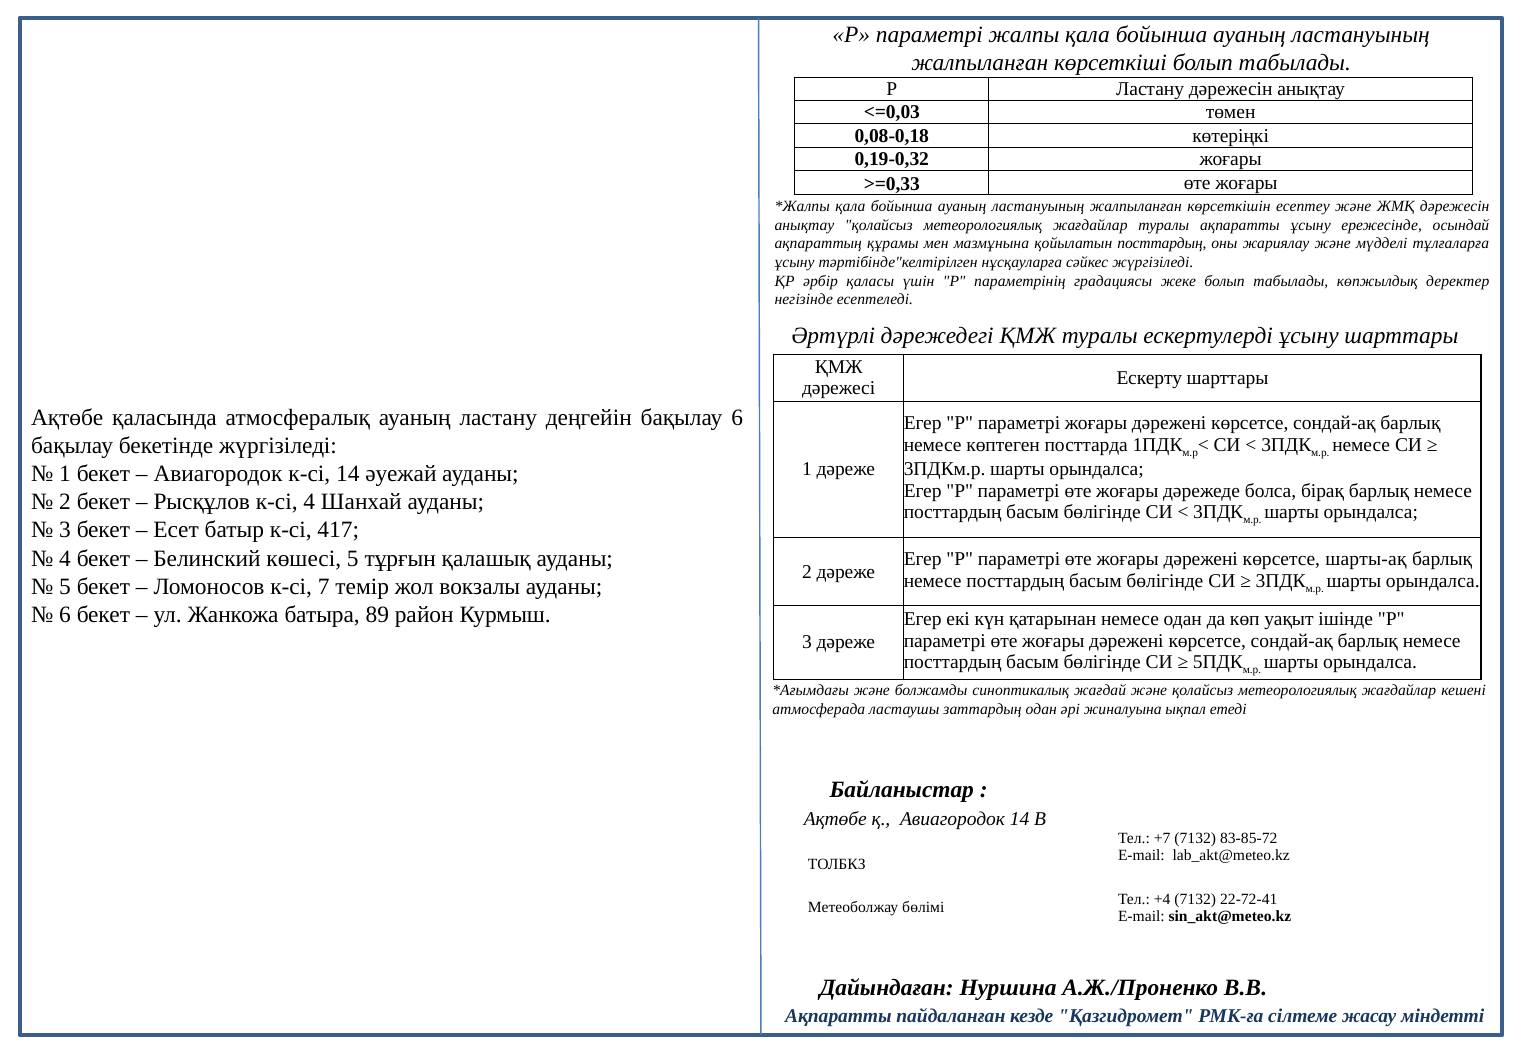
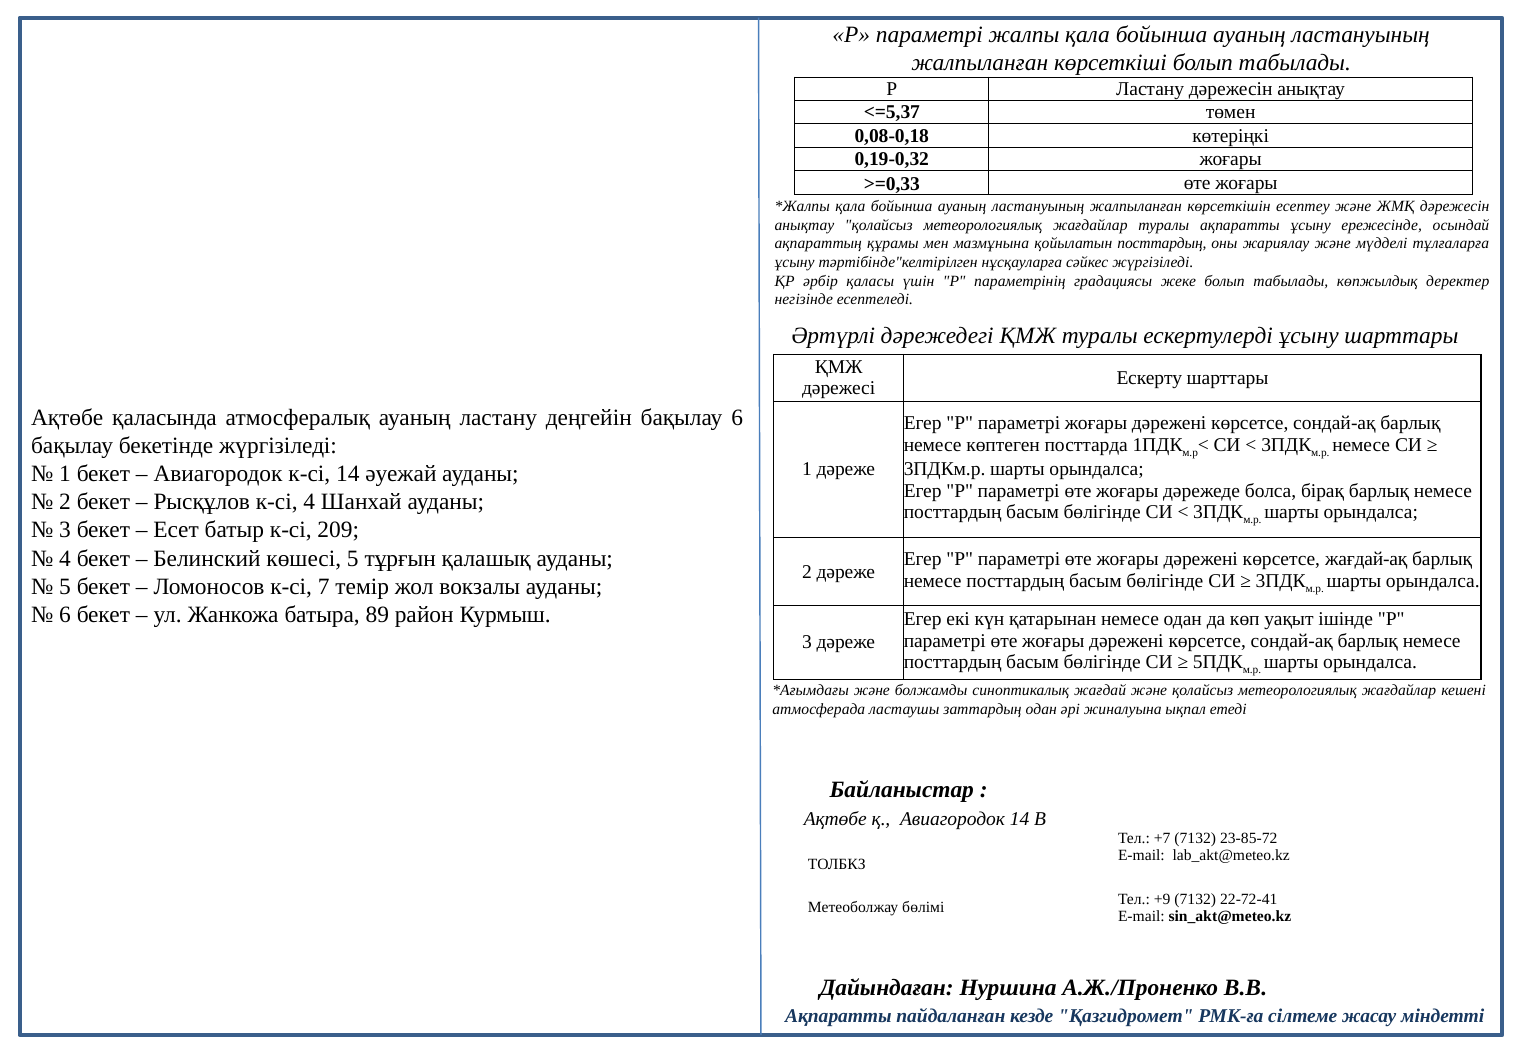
<=0,03: <=0,03 -> <=5,37 (892, 112)
417: 417 -> 209 (338, 531)
шарты-ақ: шарты-ақ -> жағдай-ақ (1366, 560)
83-85-72: 83-85-72 -> 23-85-72 (1249, 839)
+4: +4 -> +9 (1162, 900)
